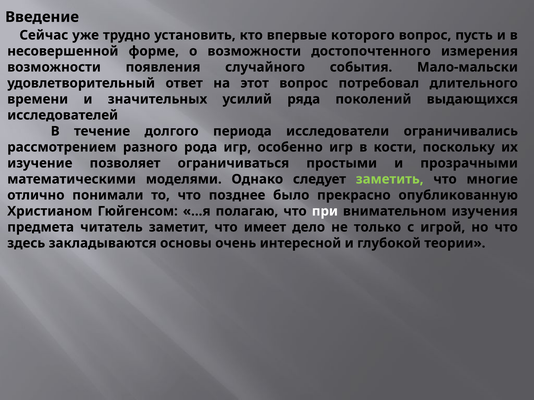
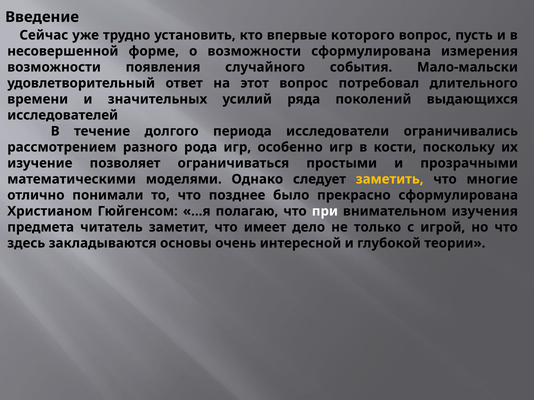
возможности достопочтенного: достопочтенного -> сформулирована (371, 51)
заметить colour: light green -> yellow (390, 179)
прекрасно опубликованную: опубликованную -> сформулирована (458, 195)
